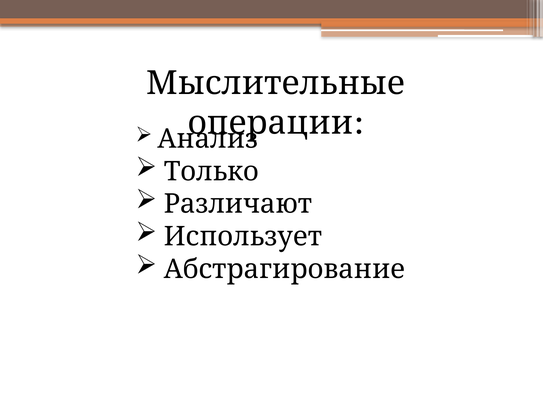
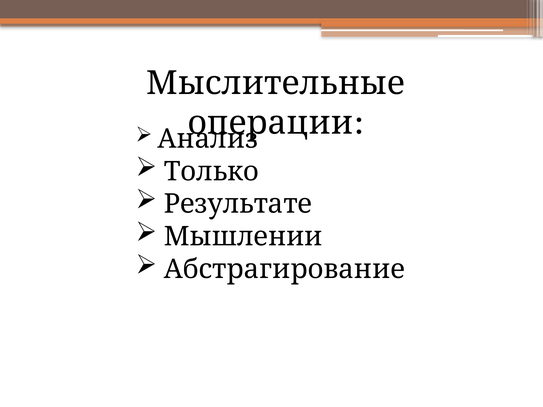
Различают: Различают -> Результате (238, 204)
Использует: Использует -> Мышлении (243, 237)
